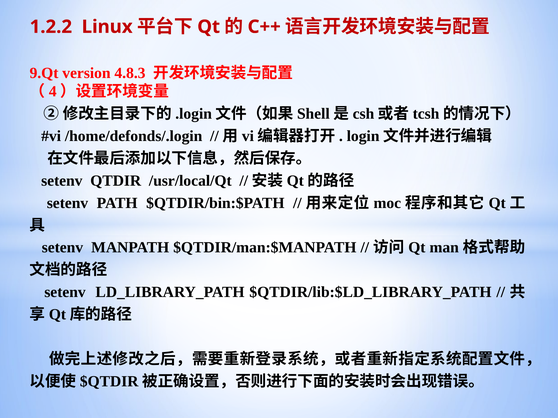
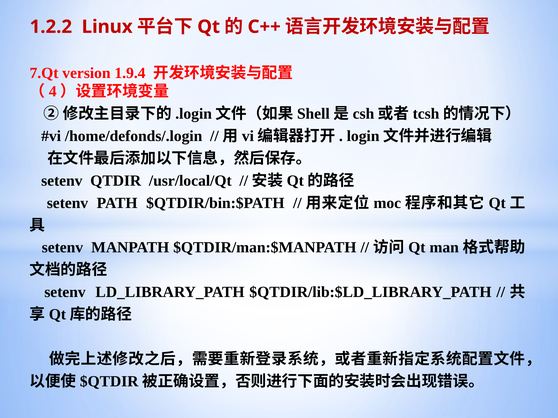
9.Qt: 9.Qt -> 7.Qt (44, 73)
4.8.3: 4.8.3 -> 1.9.4 (130, 73)
